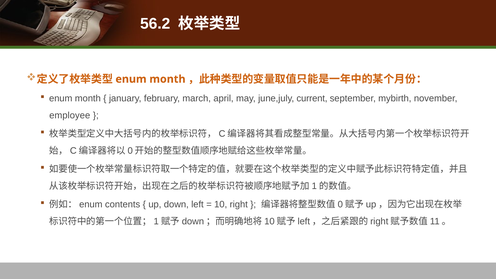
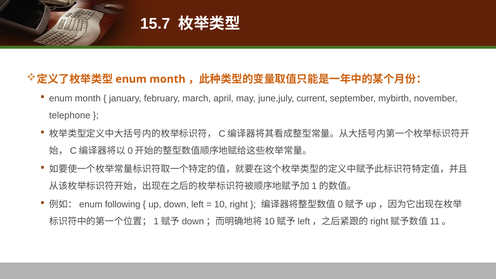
56.2: 56.2 -> 15.7 (155, 24)
employee: employee -> telephone (70, 115)
contents: contents -> following (123, 205)
